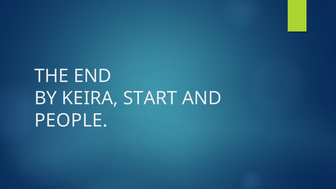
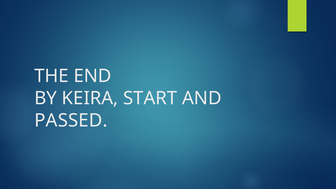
PEOPLE: PEOPLE -> PASSED (71, 121)
